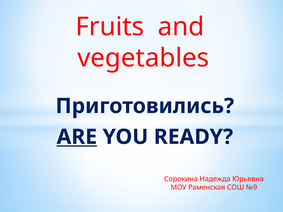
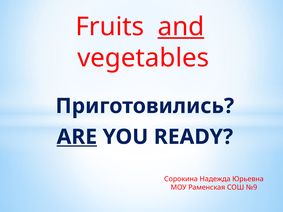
and underline: none -> present (181, 27)
